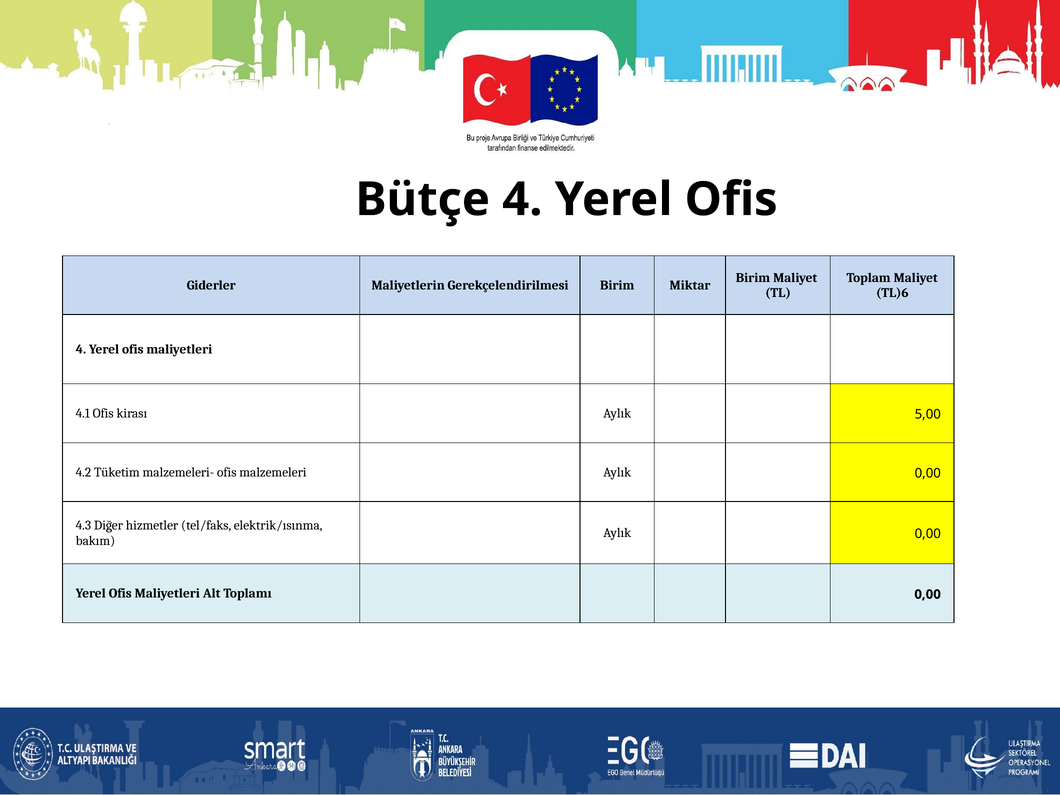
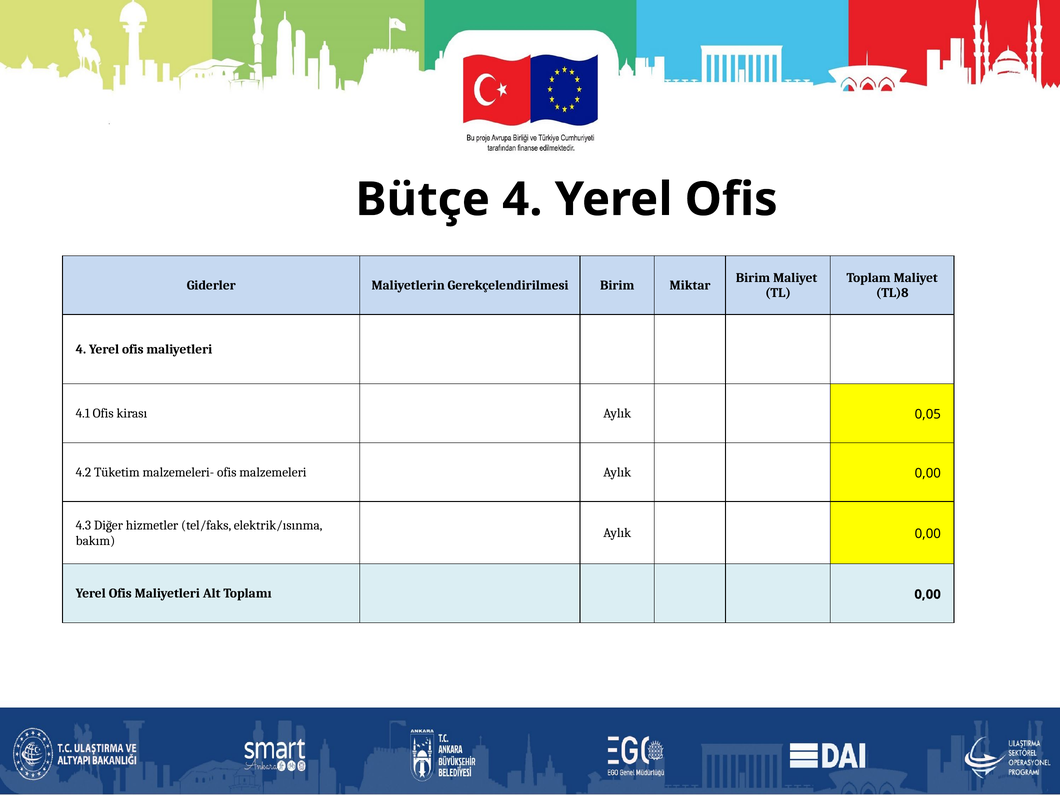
TL)6: TL)6 -> TL)8 (892, 293)
5,00: 5,00 -> 0,05 (928, 414)
